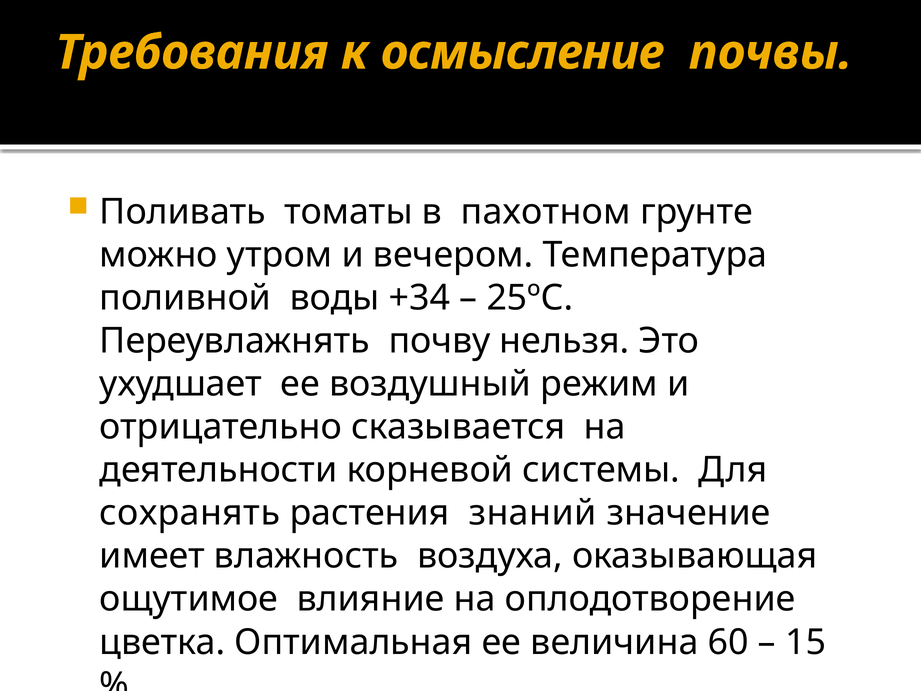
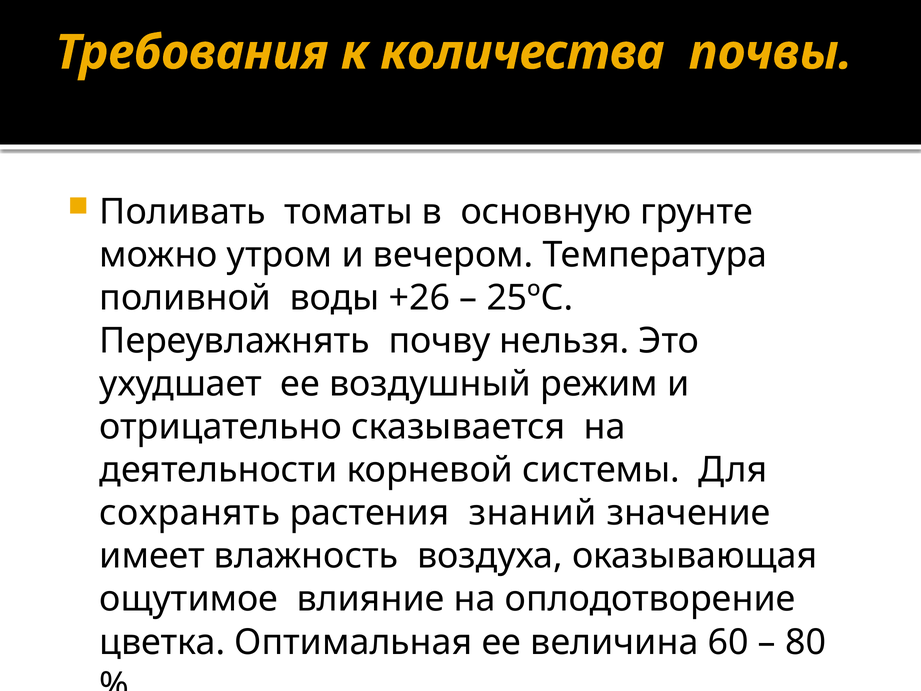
осмысление: осмысление -> количества (522, 53)
пахотном: пахотном -> основную (546, 212)
+34: +34 -> +26 (419, 298)
15: 15 -> 80 (806, 642)
